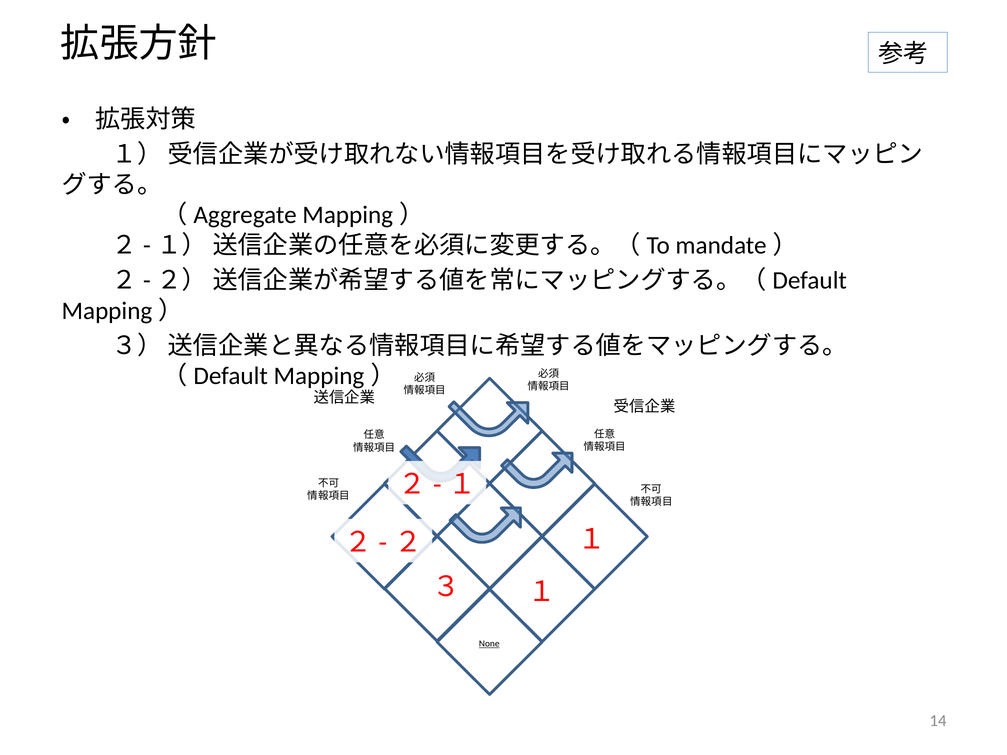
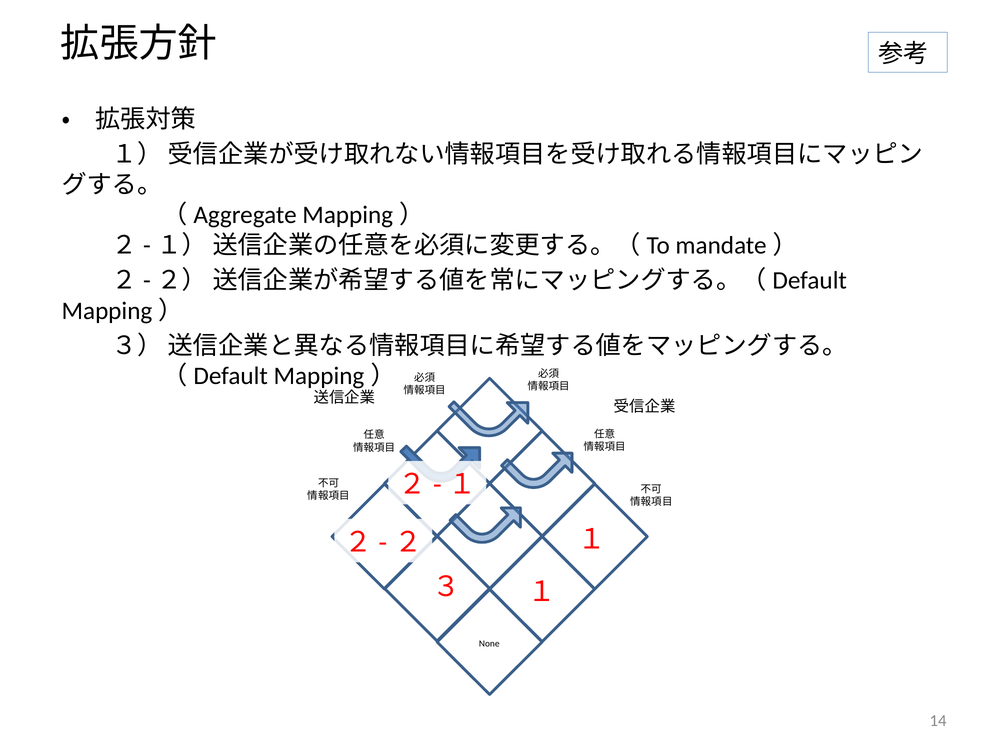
None underline: present -> none (489, 644)
